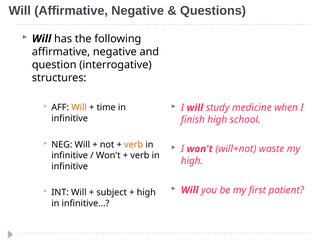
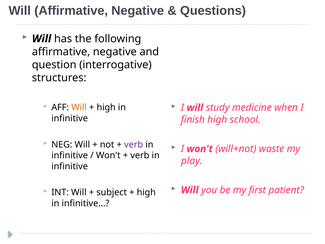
time: time -> high (106, 107)
verb colour: orange -> purple (134, 144)
high: high -> play (192, 161)
